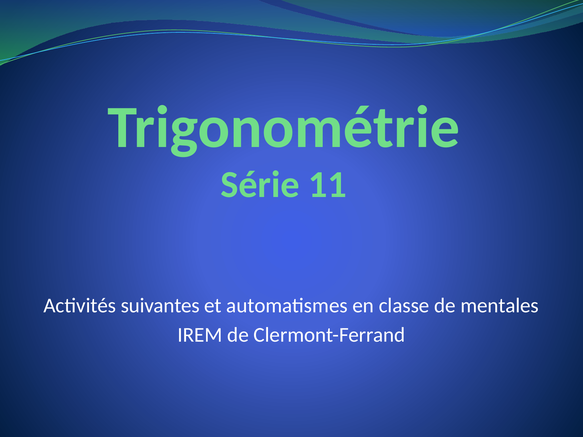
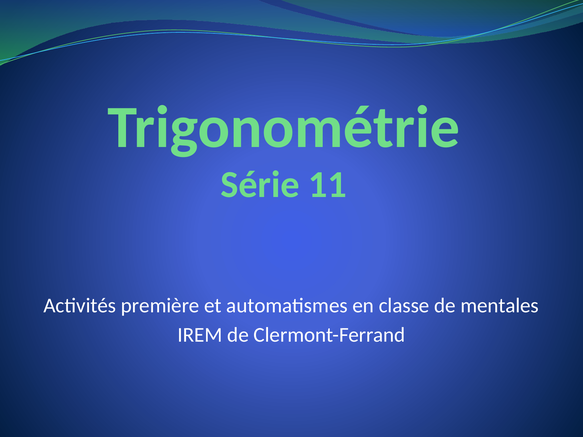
suivantes: suivantes -> première (160, 306)
